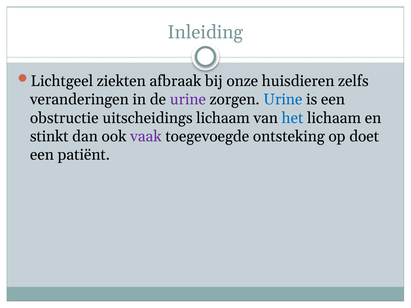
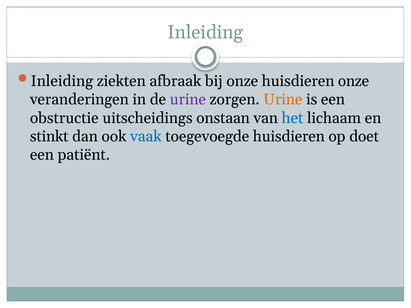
Lichtgeel: Lichtgeel -> Inleiding (62, 81)
huisdieren zelfs: zelfs -> onze (354, 81)
Urine colour: blue -> orange (283, 100)
uitscheidings lichaam: lichaam -> onstaan (223, 118)
vaak colour: purple -> blue (146, 137)
toegevoegde ontsteking: ontsteking -> huisdieren (289, 137)
